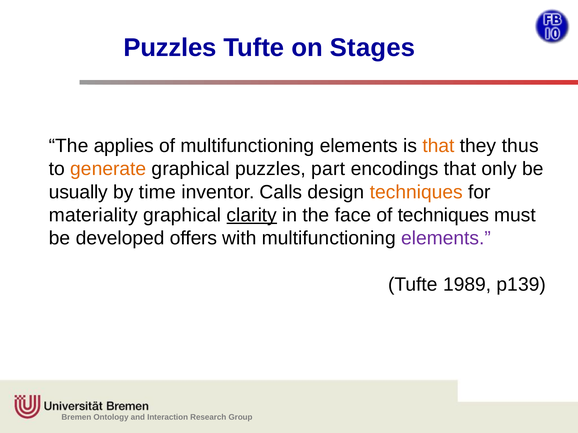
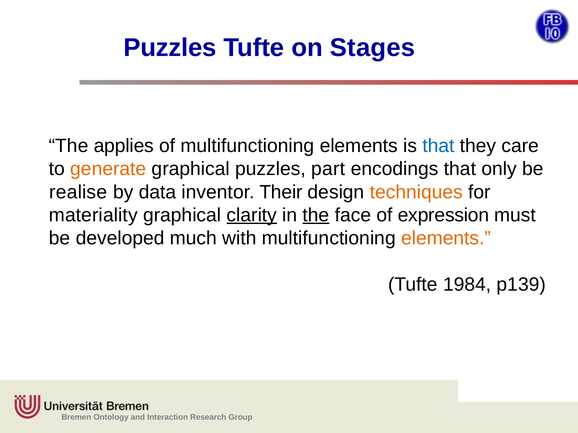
that colour: orange -> blue (438, 146)
thus: thus -> care (520, 146)
usually: usually -> realise (78, 192)
time: time -> data (158, 192)
Calls: Calls -> Their (281, 192)
the underline: none -> present (316, 215)
of techniques: techniques -> expression (443, 215)
offers: offers -> much (193, 238)
elements colour: purple -> orange (446, 238)
1989: 1989 -> 1984 (467, 285)
